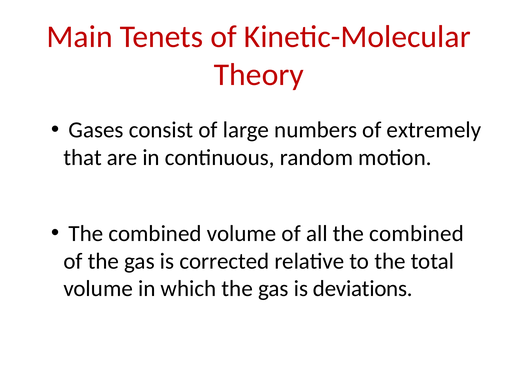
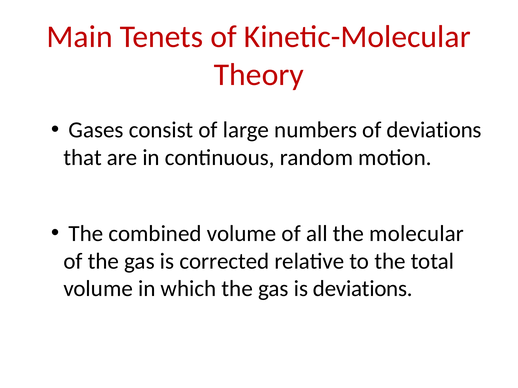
of extremely: extremely -> deviations (434, 130)
all the combined: combined -> molecular (417, 234)
